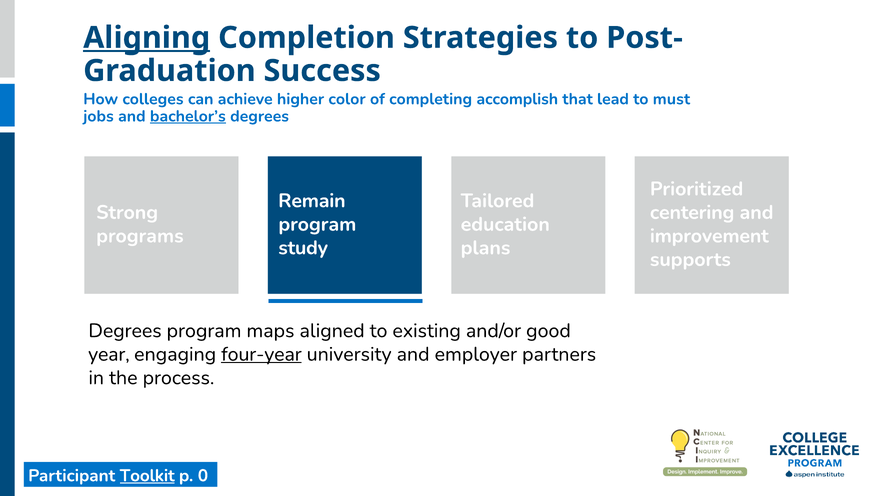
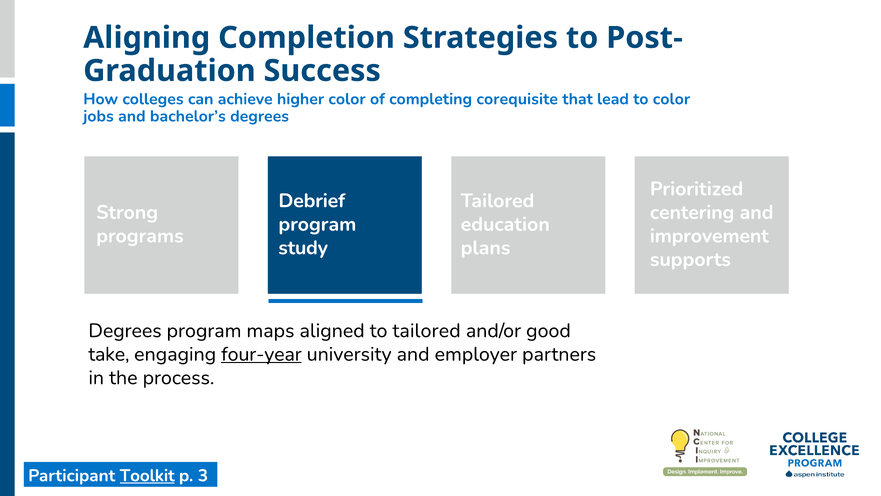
Aligning underline: present -> none (147, 38)
accomplish: accomplish -> corequisite (517, 99)
to must: must -> color (671, 99)
bachelor’s underline: present -> none (188, 116)
Remain: Remain -> Debrief (312, 201)
to existing: existing -> tailored (427, 330)
year: year -> take (109, 354)
0: 0 -> 3 (203, 475)
